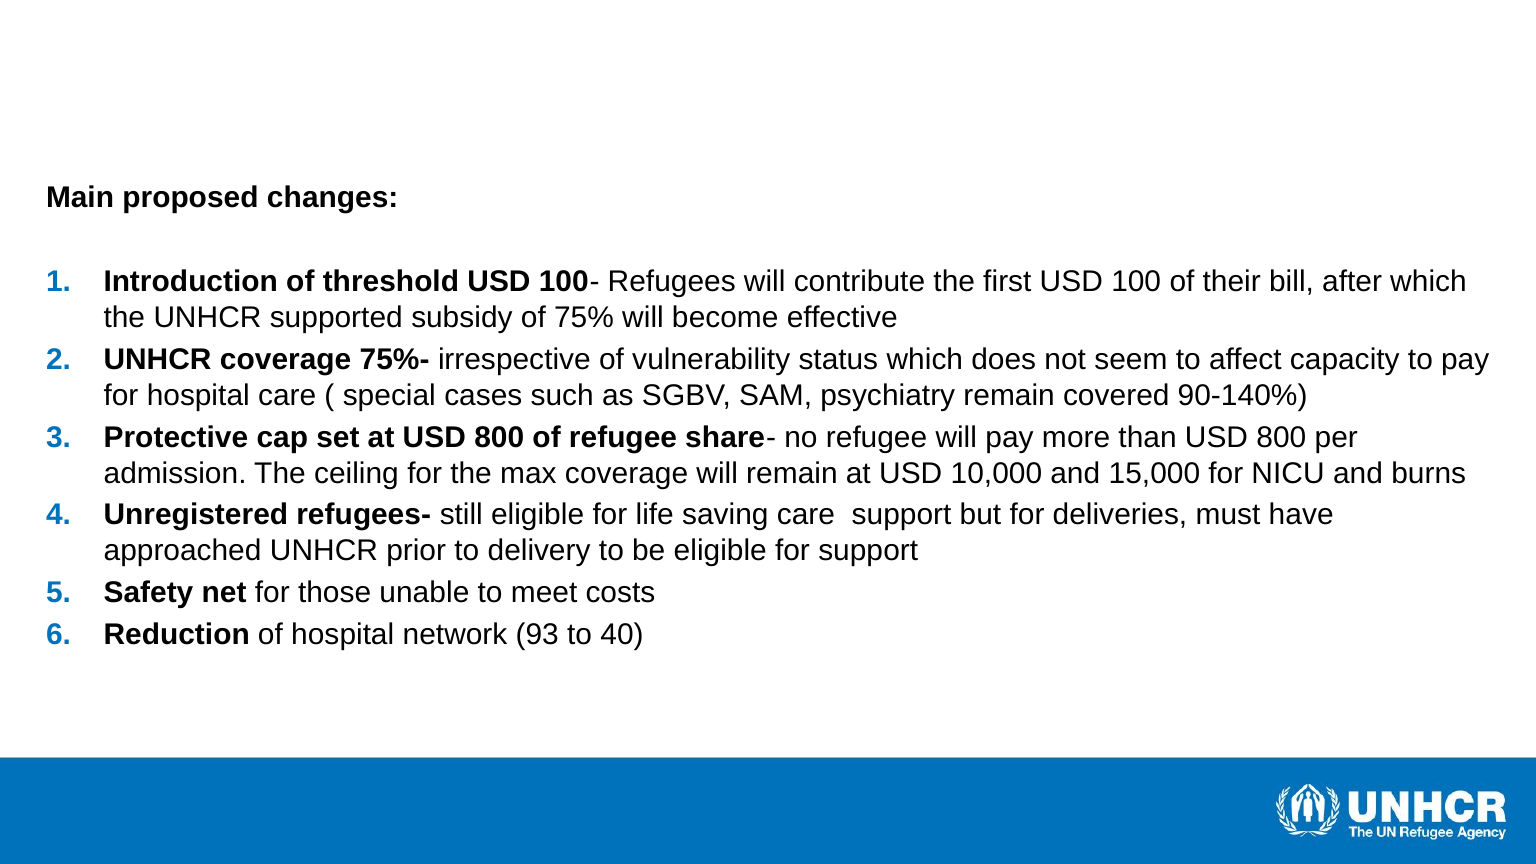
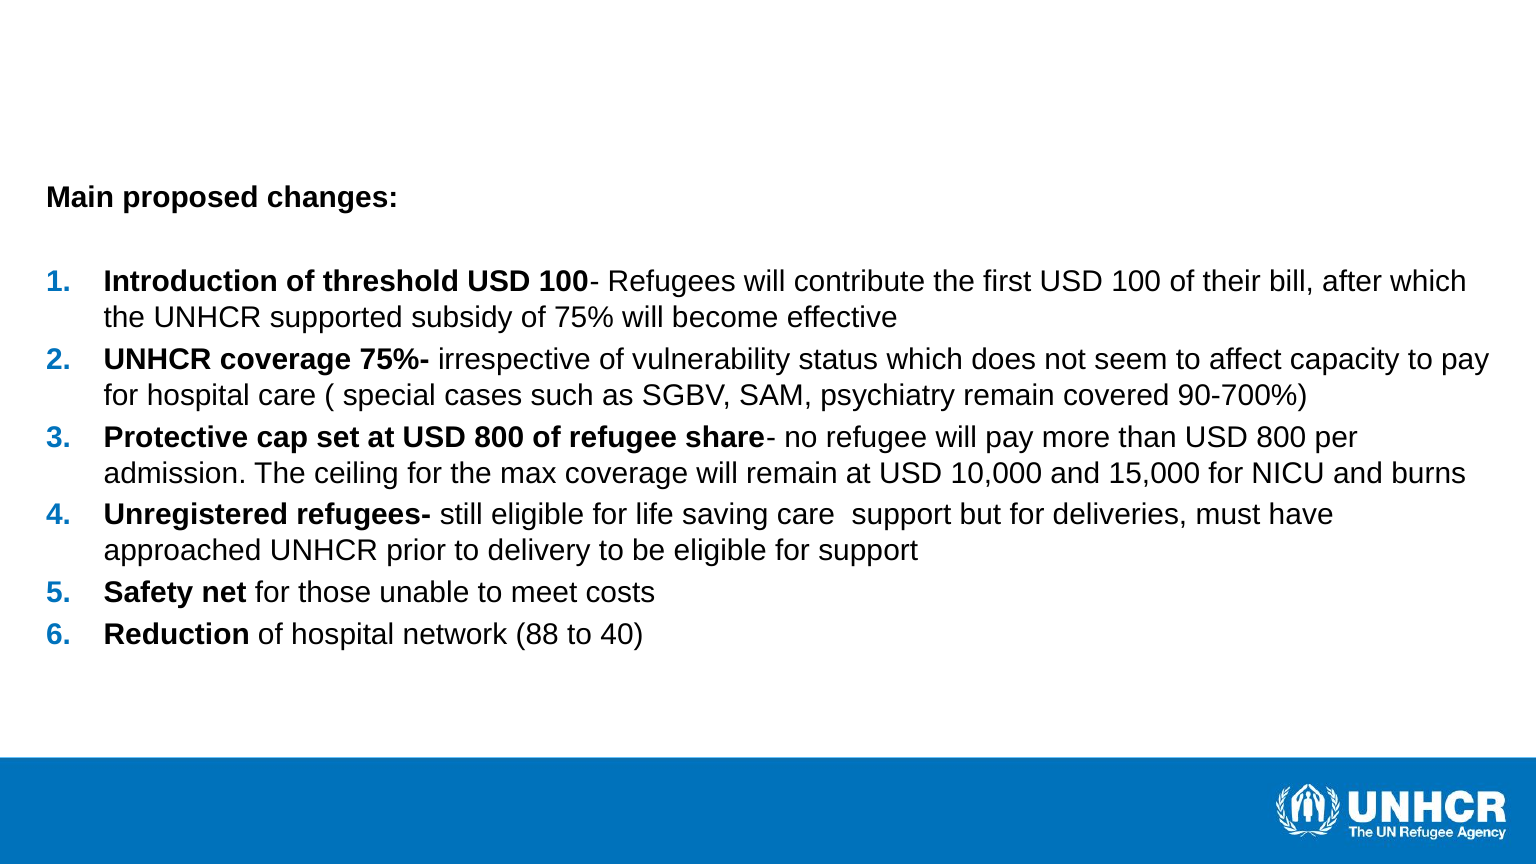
90-140%: 90-140% -> 90-700% (1243, 395)
93: 93 -> 88 (537, 635)
